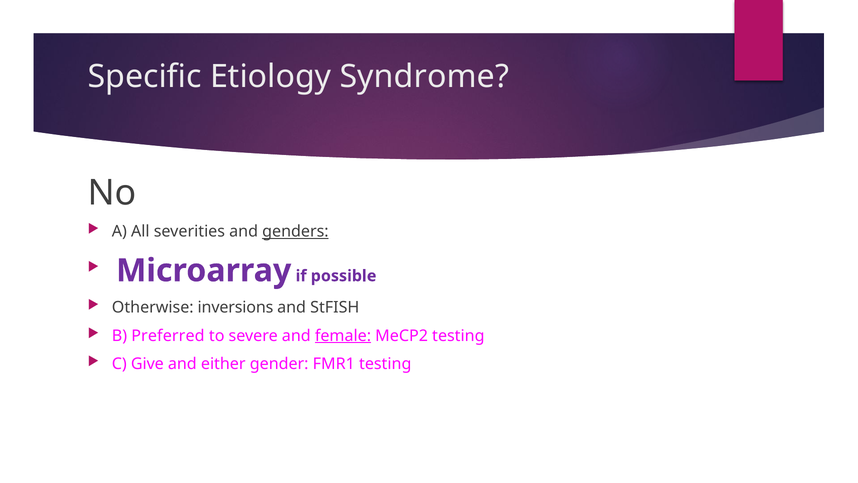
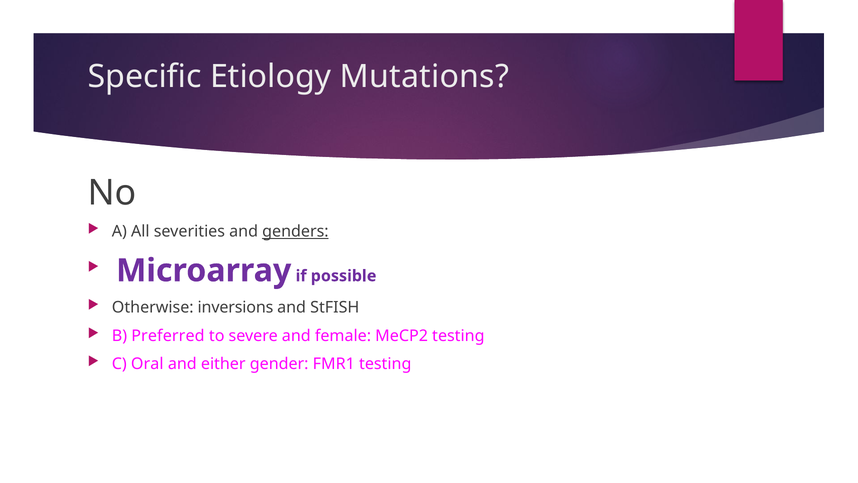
Syndrome: Syndrome -> Mutations (424, 76)
female underline: present -> none (343, 335)
Give: Give -> Oral (147, 364)
